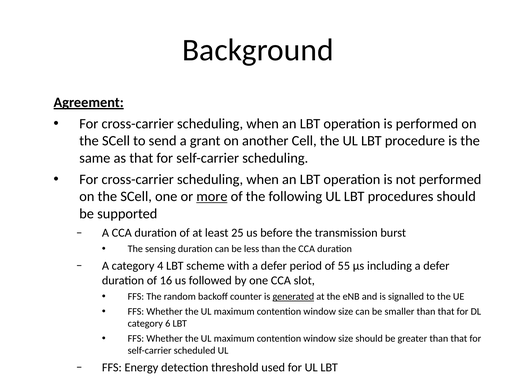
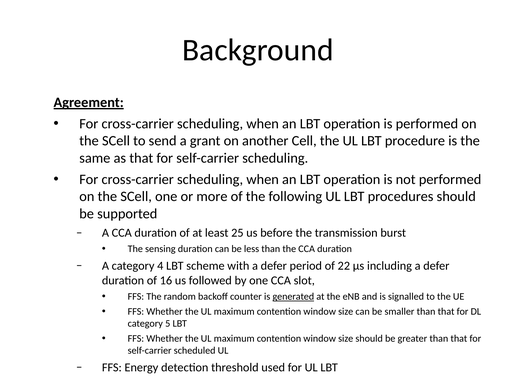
more underline: present -> none (212, 197)
55: 55 -> 22 (344, 266)
6: 6 -> 5 (168, 324)
